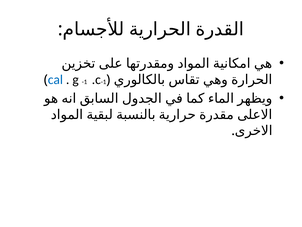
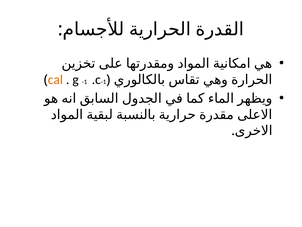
cal colour: blue -> orange (55, 79)
